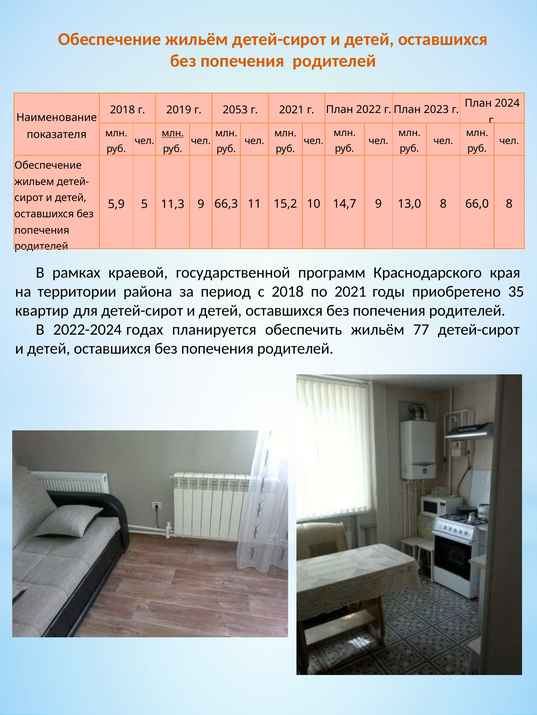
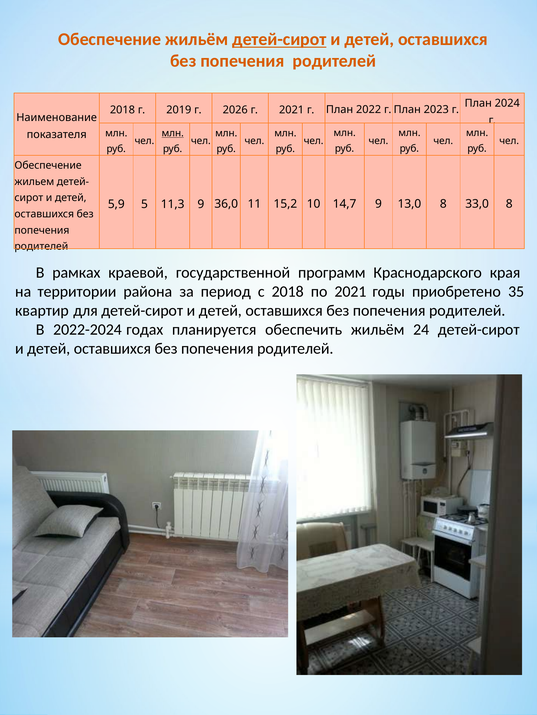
детей-сирот underline: none -> present (279, 39)
2053: 2053 -> 2026 (235, 110)
66,3: 66,3 -> 36,0 (226, 204)
66,0: 66,0 -> 33,0 (477, 204)
77: 77 -> 24 (421, 330)
